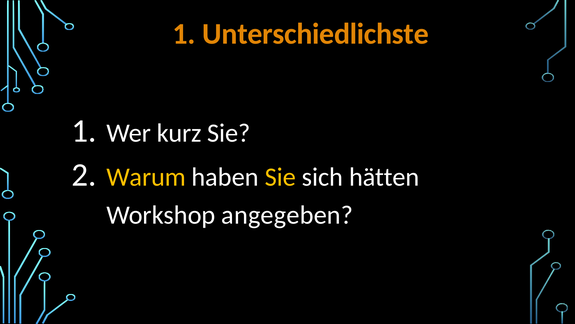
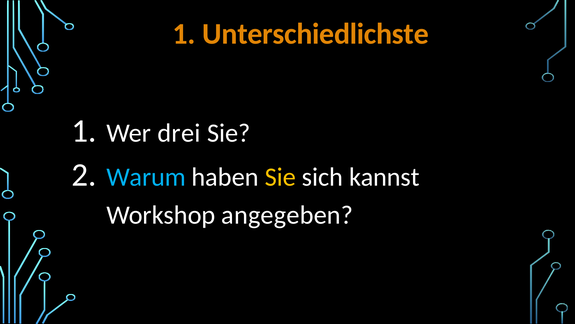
kurz: kurz -> drei (179, 133)
Warum colour: yellow -> light blue (146, 177)
hätten: hätten -> kannst (384, 177)
